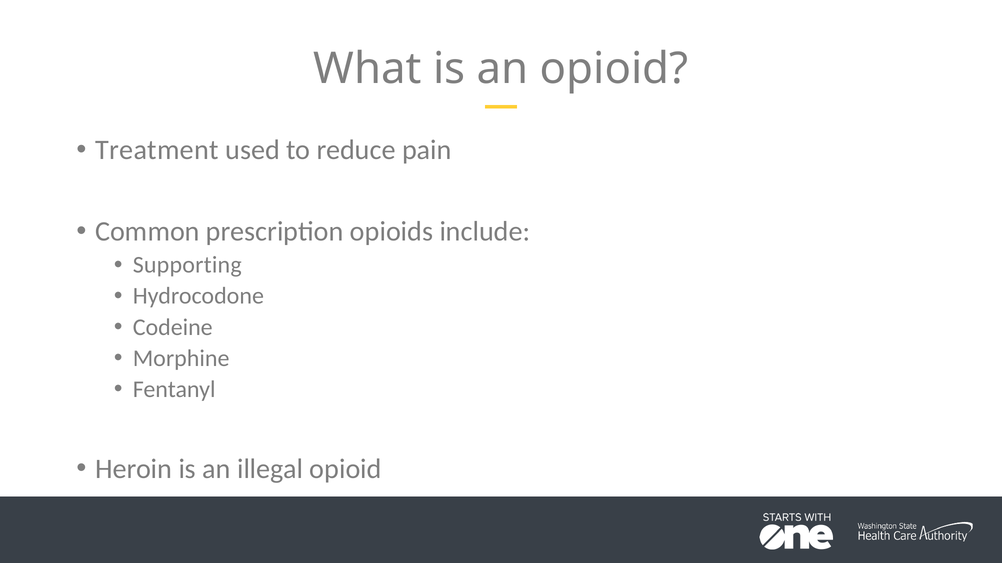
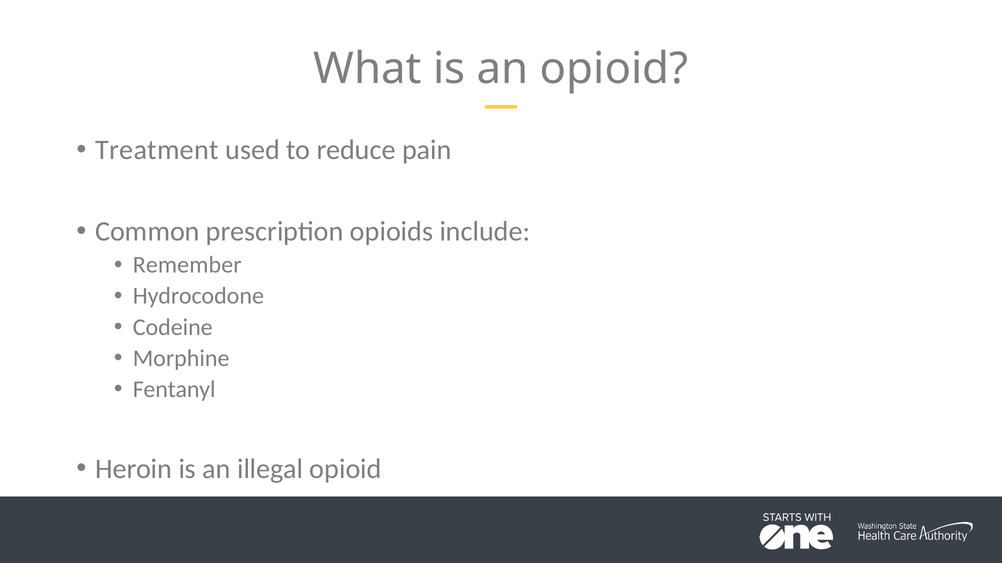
Supporting: Supporting -> Remember (187, 265)
